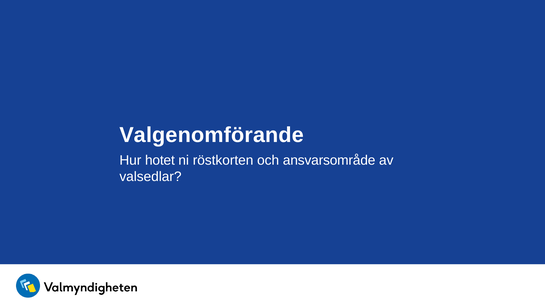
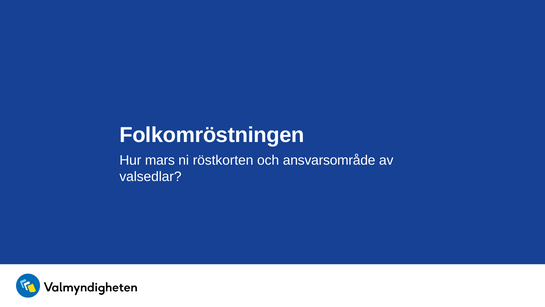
Valgenomförande: Valgenomförande -> Folkomröstningen (212, 135)
hotet: hotet -> mars (160, 160)
